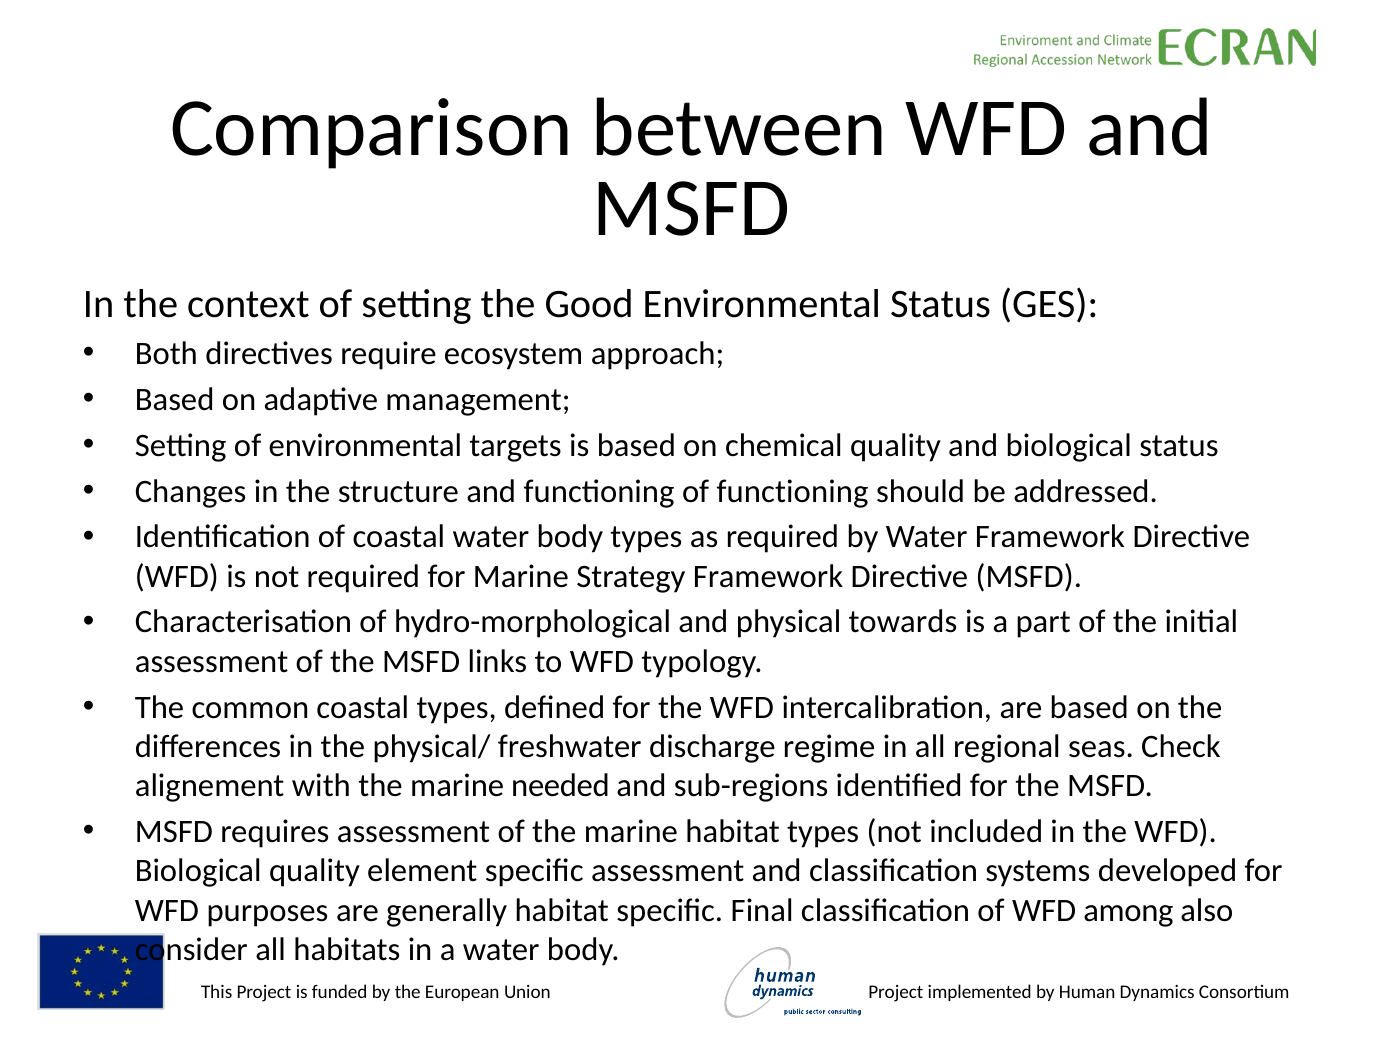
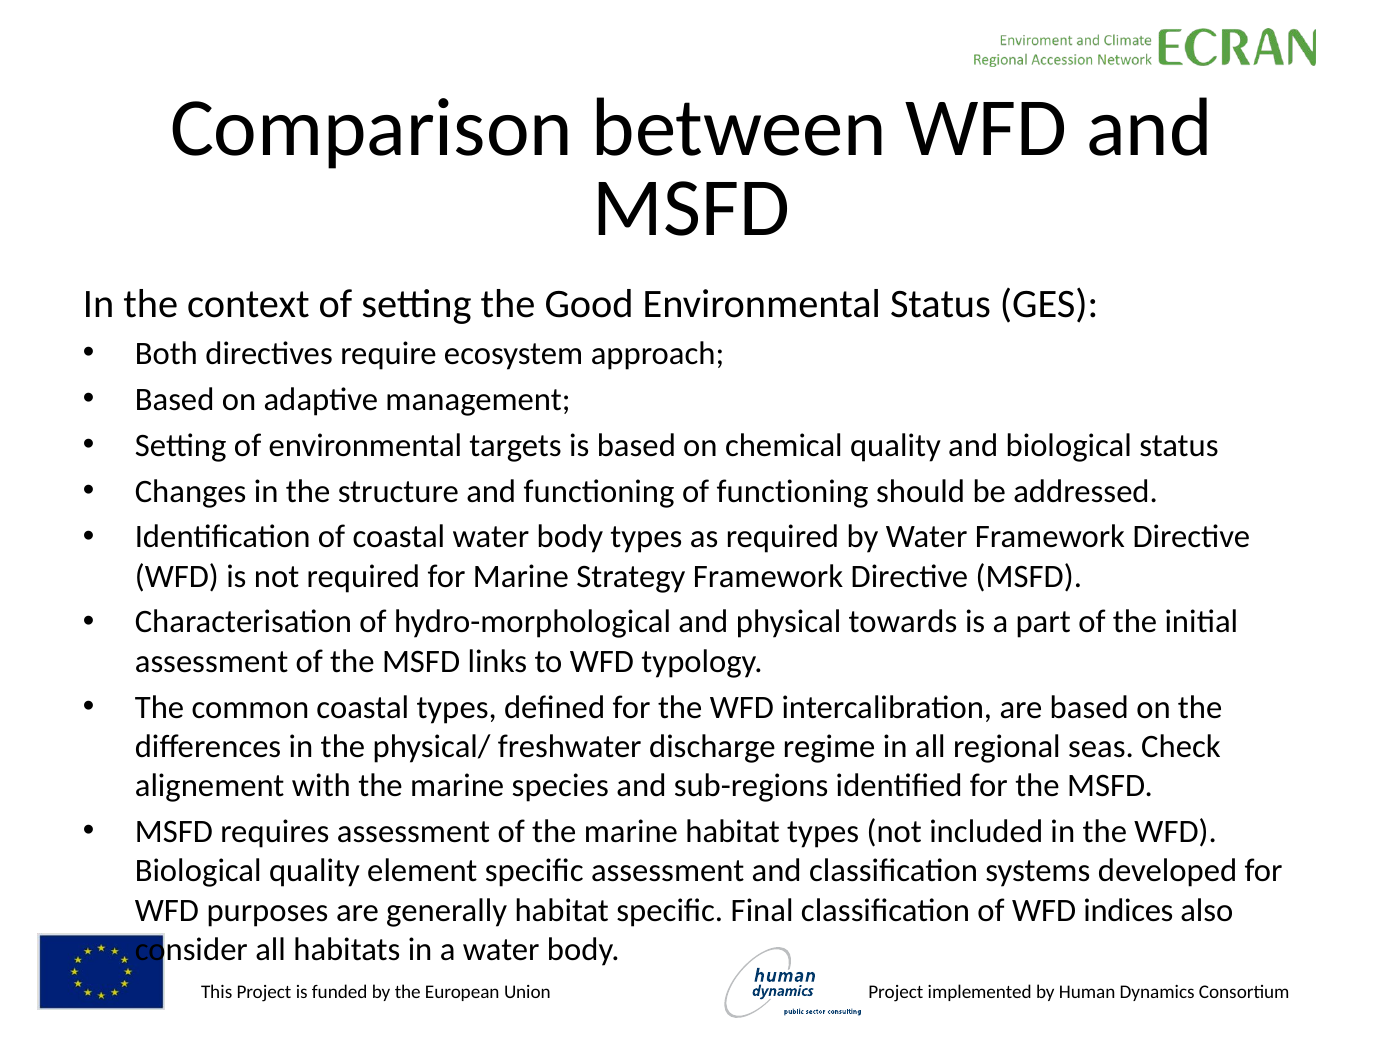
needed: needed -> species (560, 785)
among: among -> indices (1128, 910)
